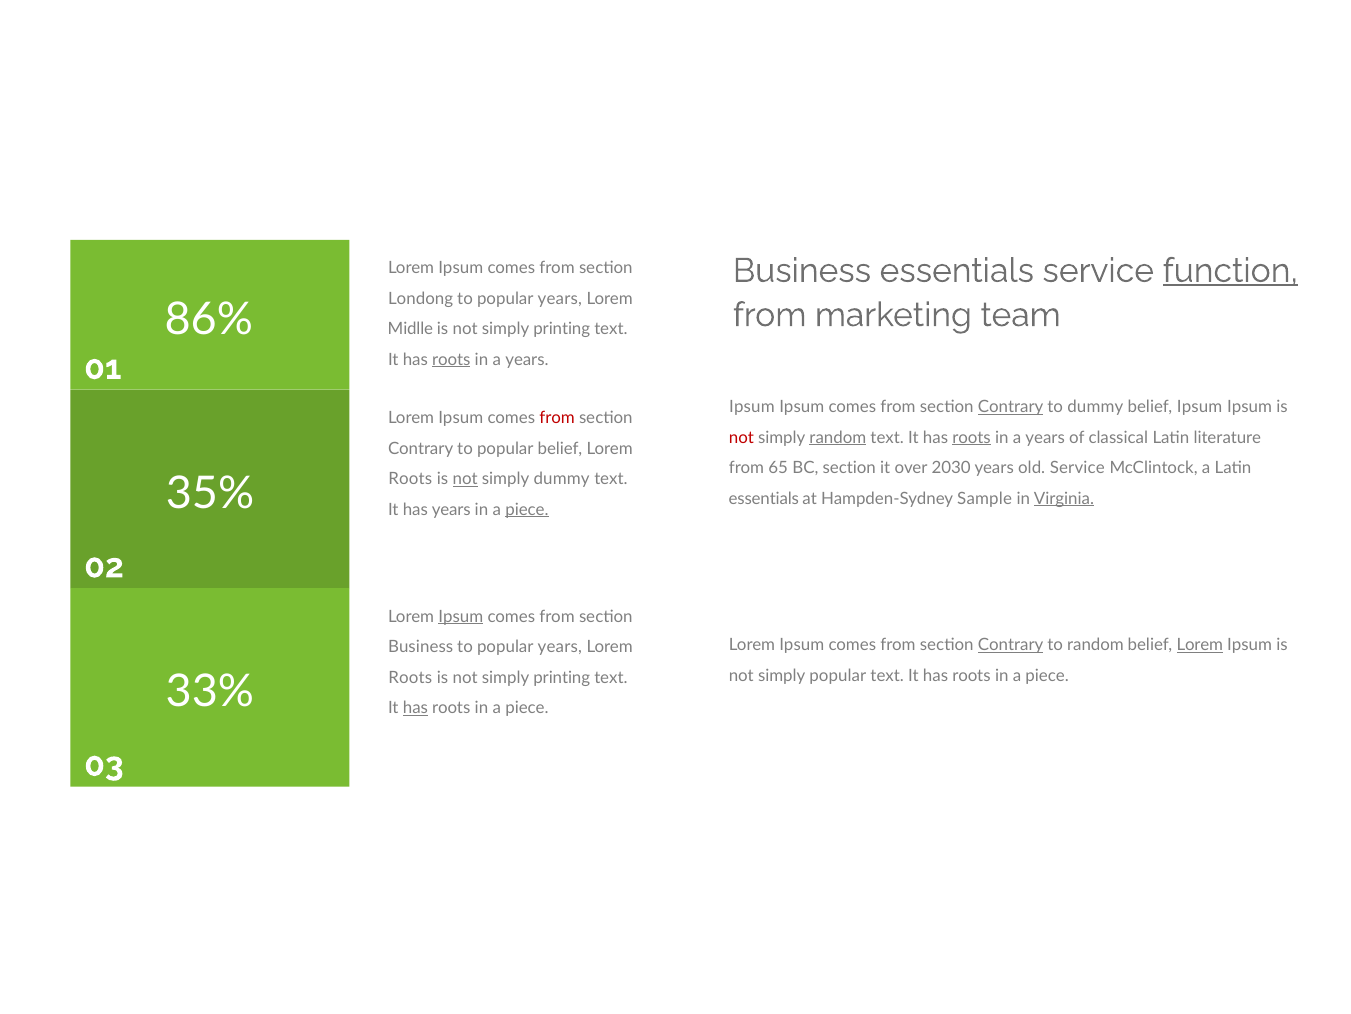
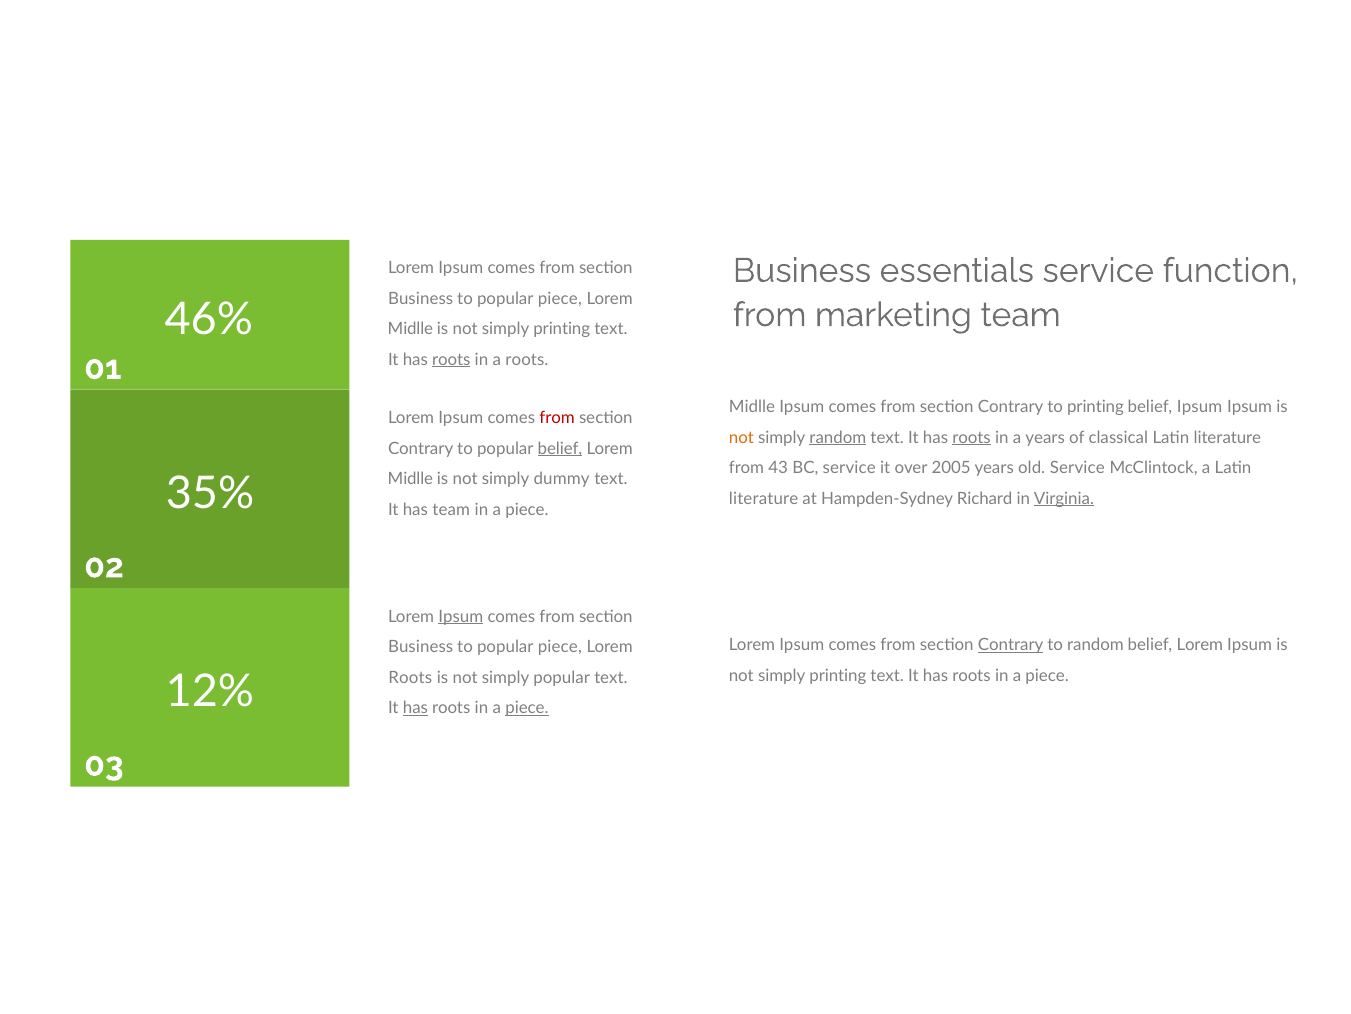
function underline: present -> none (1230, 270)
Londong: Londong -> Business (421, 298)
years: years -> piece (560, 298)
86%: 86% -> 46% (209, 319)
years: years -> roots (527, 359)
Ipsum: Ipsum -> Midlle (752, 407)
Contrary underline: present -> none (1011, 407)
to dummy: dummy -> printing (1095, 407)
not colour: red -> orange (741, 437)
belief underline: none -> present (560, 448)
65: 65 -> 43 (778, 468)
BC section: section -> service (849, 468)
2030: 2030 -> 2005 (951, 468)
Roots: Roots -> Midlle (410, 479)
not underline: present -> none (465, 479)
essentials: essentials -> literature (764, 498)
Sample: Sample -> Richard (985, 498)
has years: years -> team (451, 509)
piece underline: present -> none (527, 509)
Lorem underline: present -> none (1200, 645)
years: years -> piece (560, 647)
popular: popular -> printing (838, 675)
printing: printing -> popular (562, 677)
33%: 33% -> 12% (210, 691)
piece underline: none -> present (527, 707)
